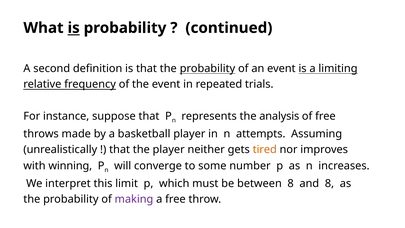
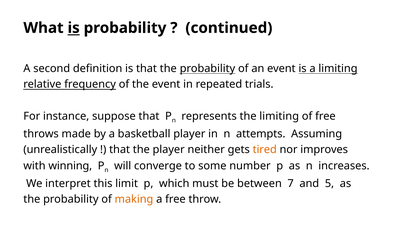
the analysis: analysis -> limiting (279, 116)
between 8: 8 -> 7 (291, 183)
and 8: 8 -> 5 (329, 183)
making colour: purple -> orange (134, 199)
